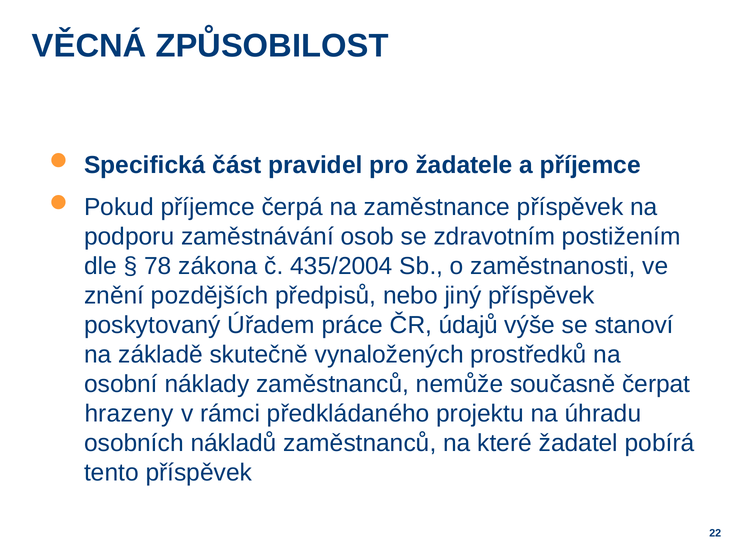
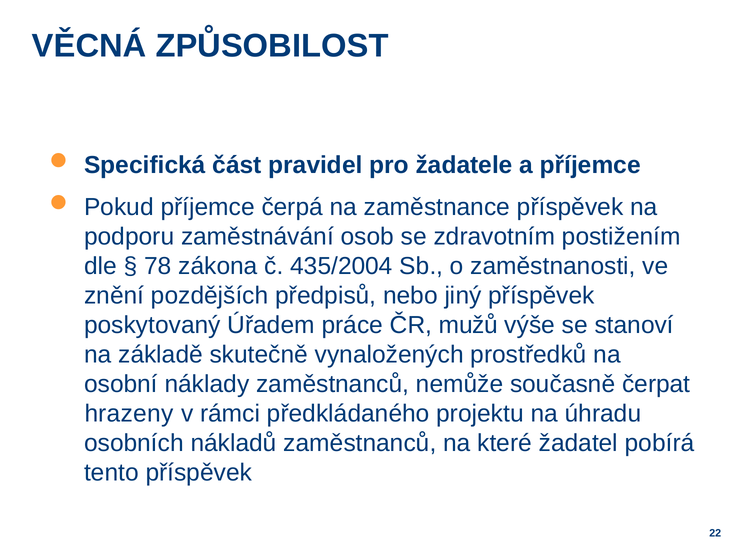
údajů: údajů -> mužů (468, 325)
